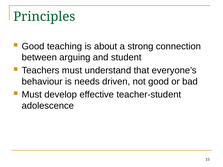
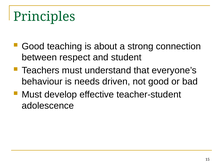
arguing: arguing -> respect (75, 58)
